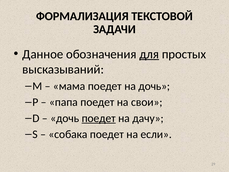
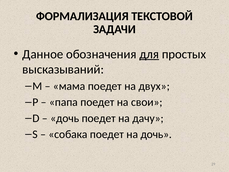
на дочь: дочь -> двух (154, 86)
поедет underline: present -> none (99, 118)
на если: если -> дочь (156, 134)
